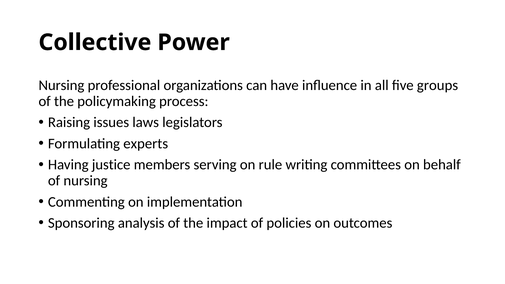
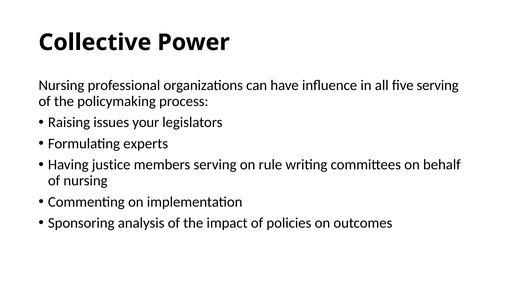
five groups: groups -> serving (438, 85)
laws: laws -> your (146, 122)
